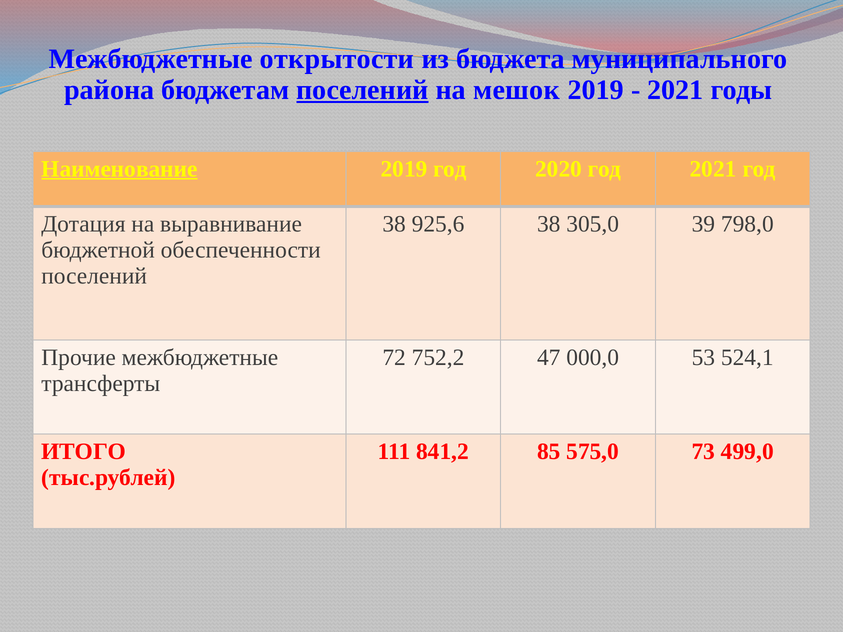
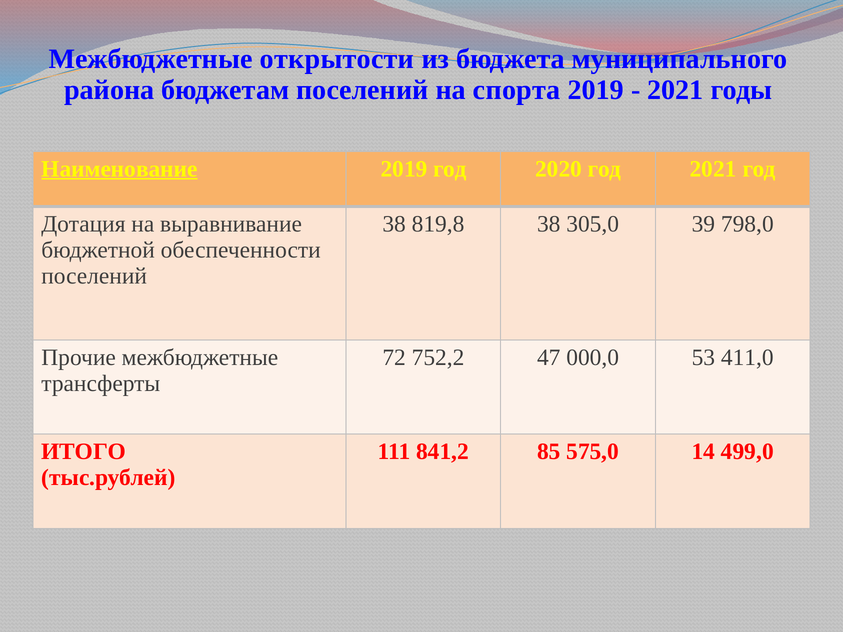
поселений underline: present -> none (362, 90)
мешок: мешок -> спорта (517, 90)
925,6: 925,6 -> 819,8 (438, 224)
524,1: 524,1 -> 411,0 (747, 358)
73: 73 -> 14 (703, 452)
